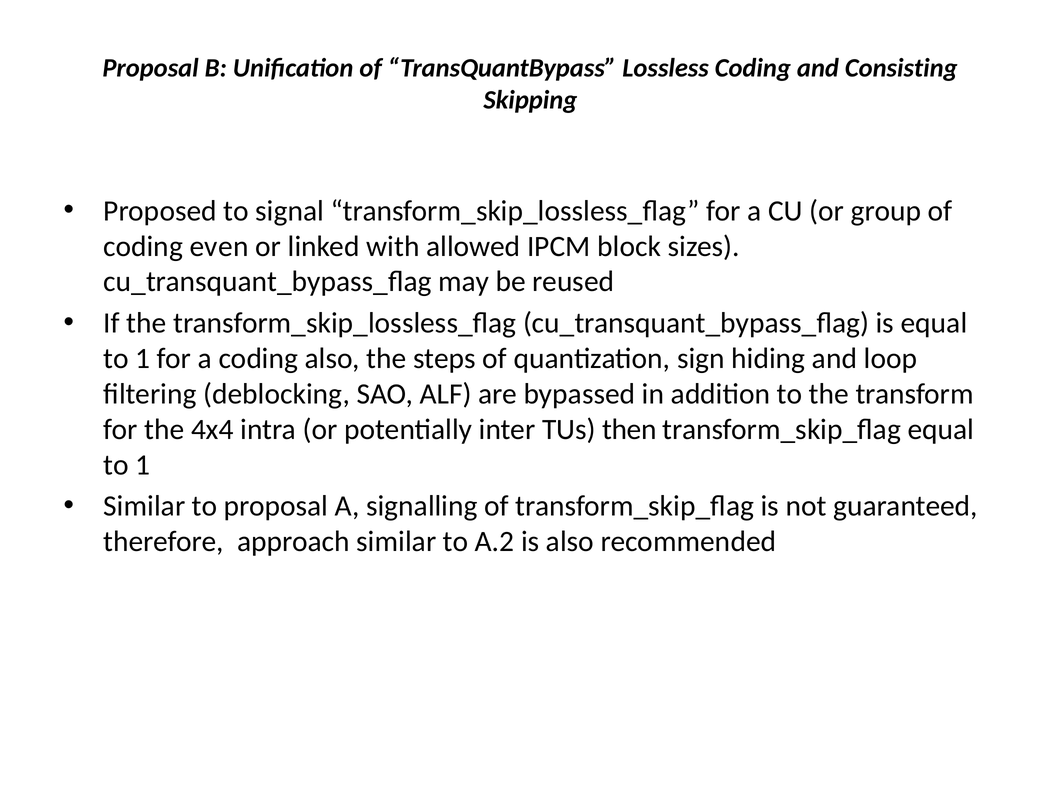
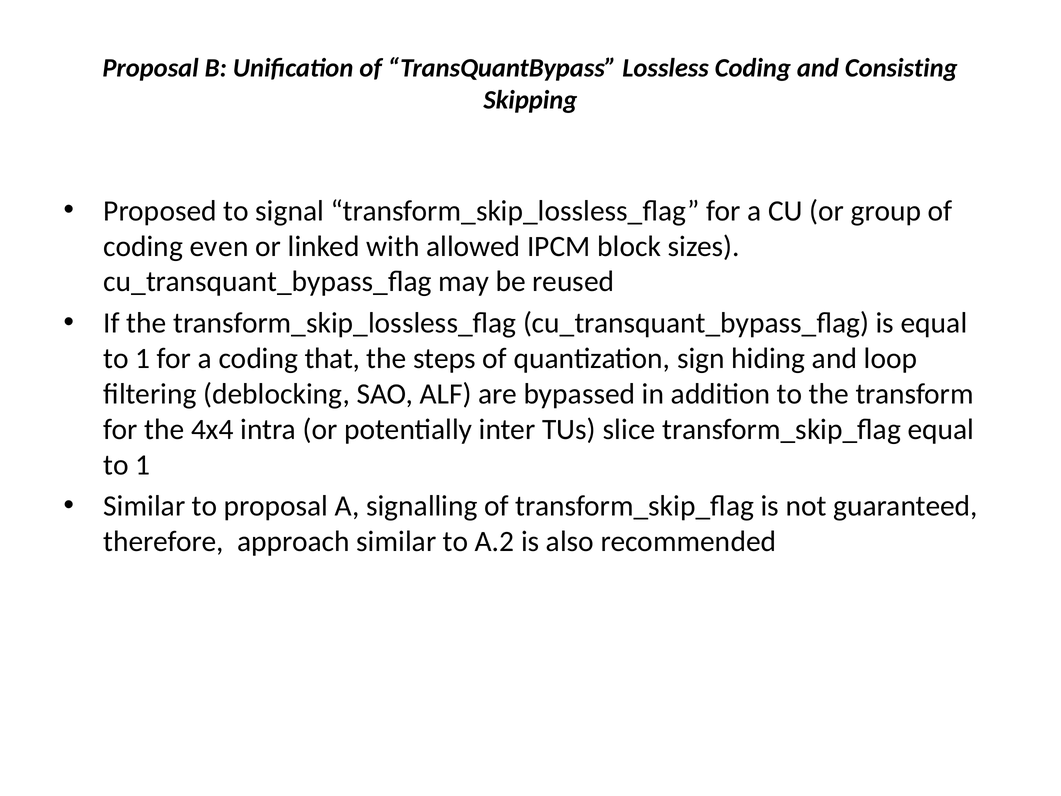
coding also: also -> that (332, 358)
then: then -> slice (629, 429)
